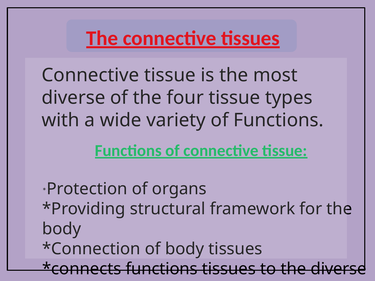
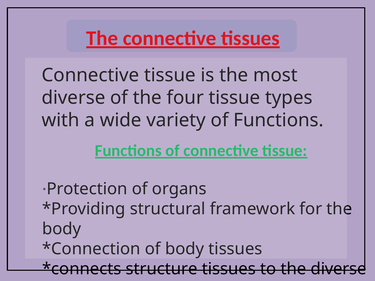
functions: functions -> structure (162, 269)
